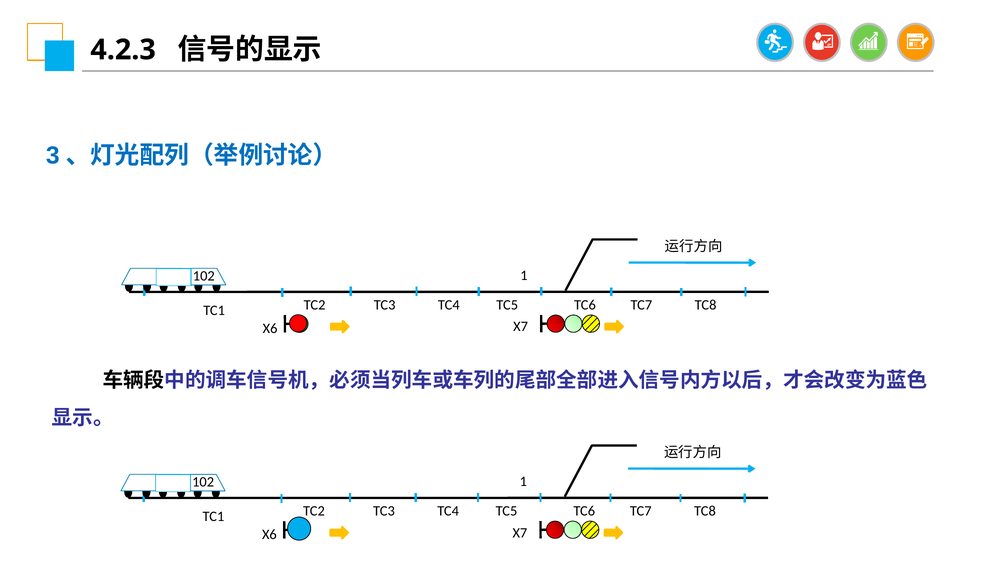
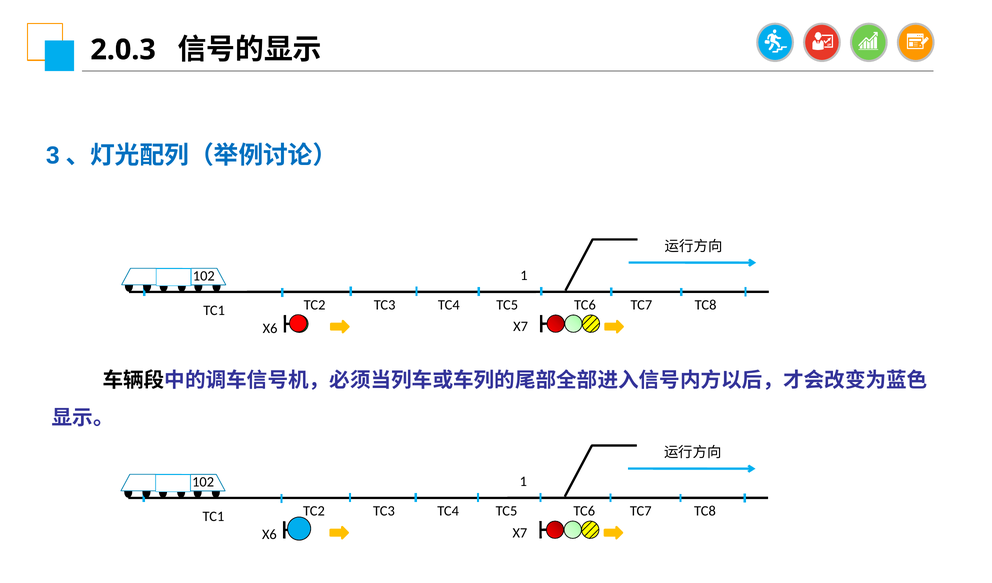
4.2.3: 4.2.3 -> 2.0.3 (123, 50)
